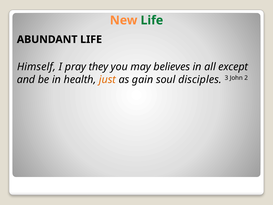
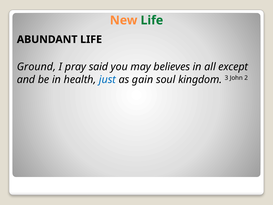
Himself: Himself -> Ground (36, 67)
they: they -> said (98, 67)
just colour: orange -> blue (107, 80)
disciples: disciples -> kingdom (200, 80)
